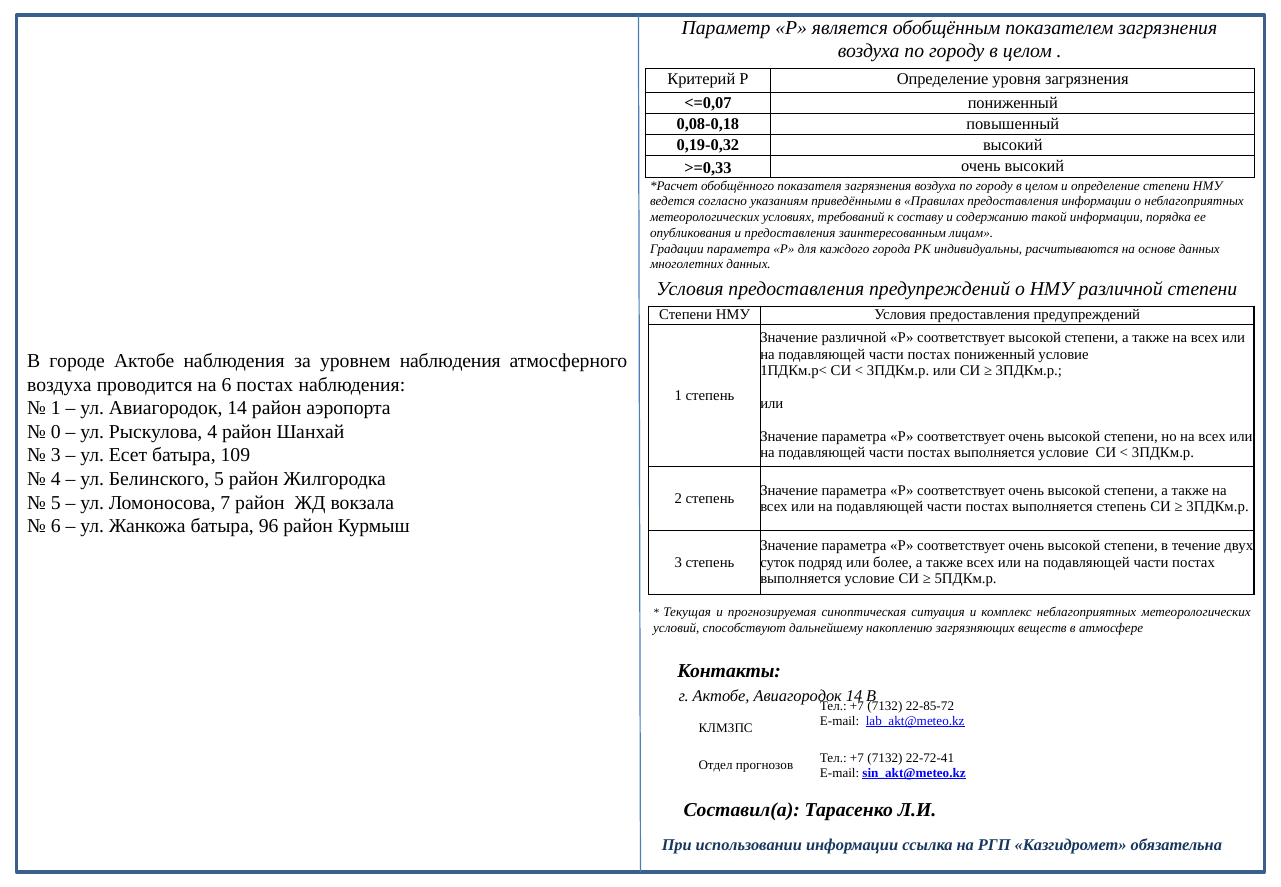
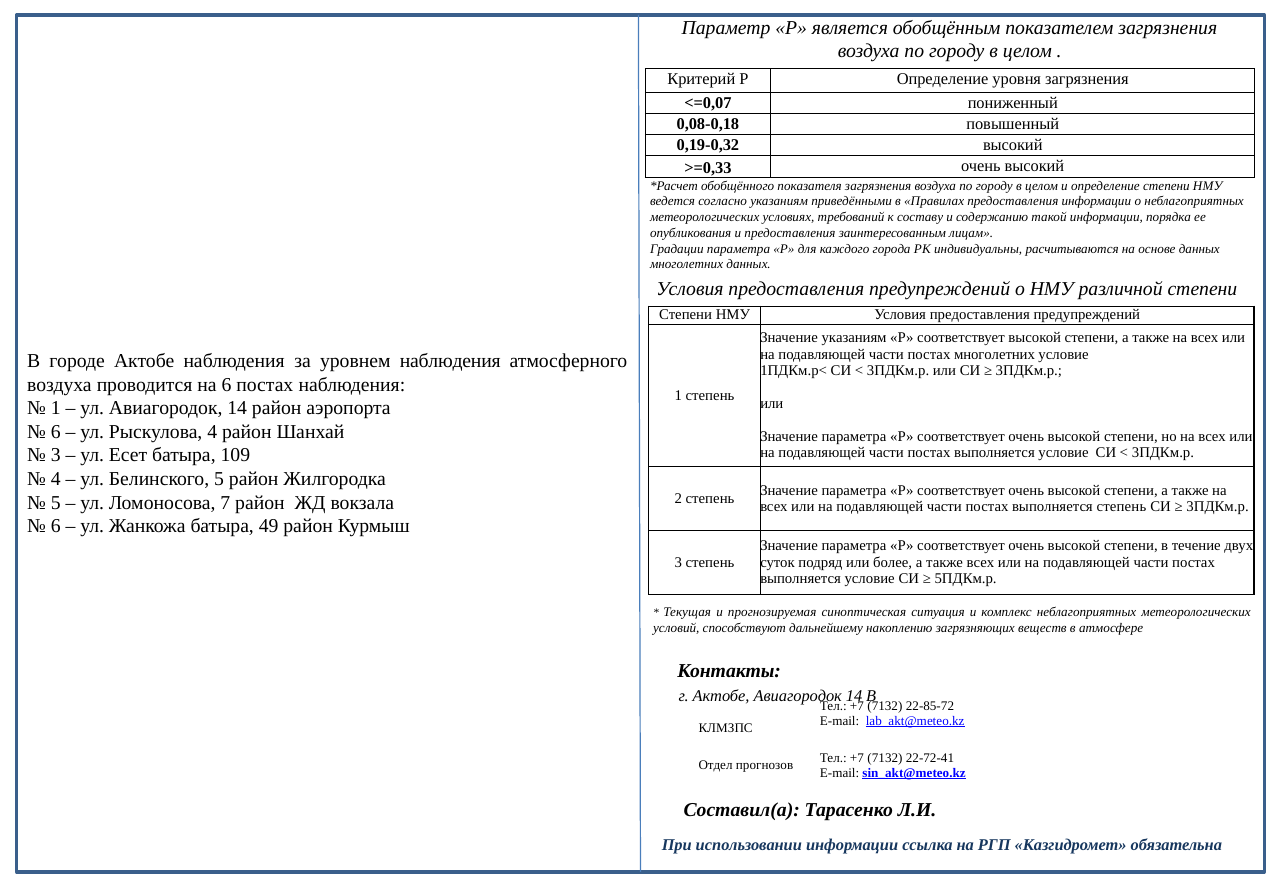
Значение различной: различной -> указаниям (854, 338)
постах пониженный: пониженный -> многолетних (994, 354)
0: 0 -> 6 (56, 432)
96: 96 -> 49 (269, 526)
